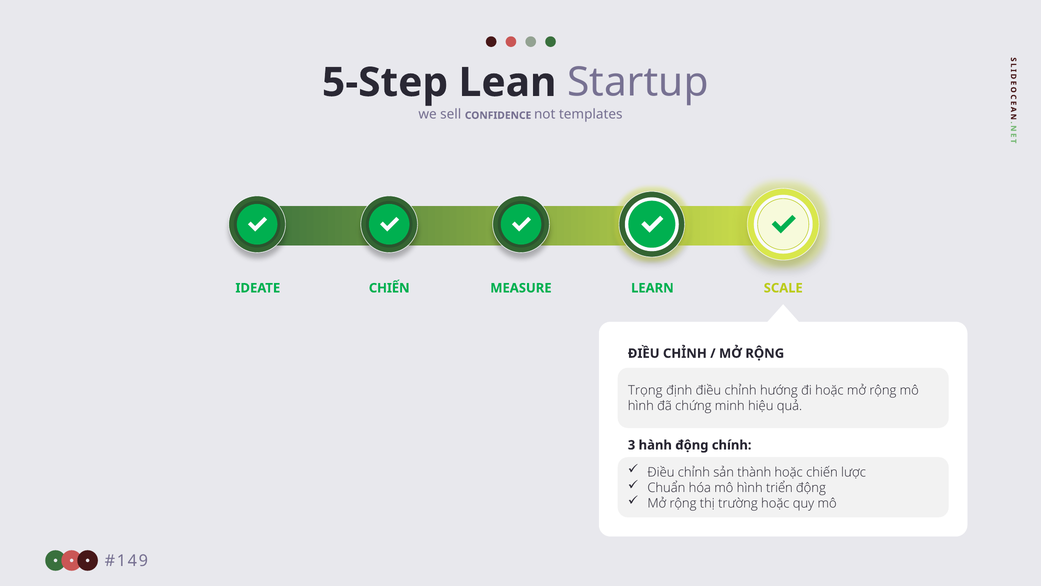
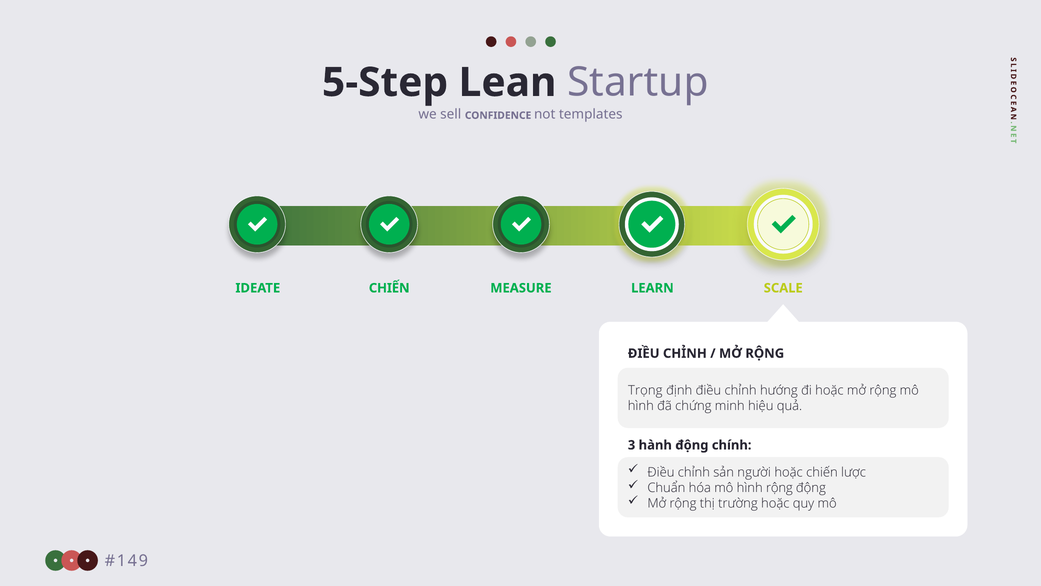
thành: thành -> người (754, 472)
hình triển: triển -> rộng (779, 488)
